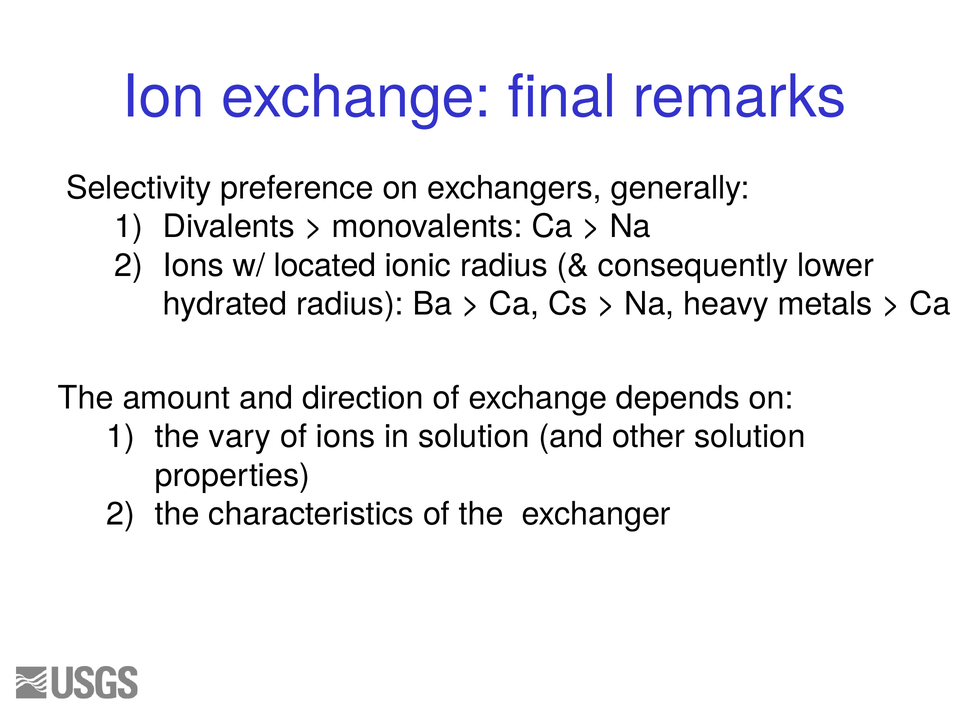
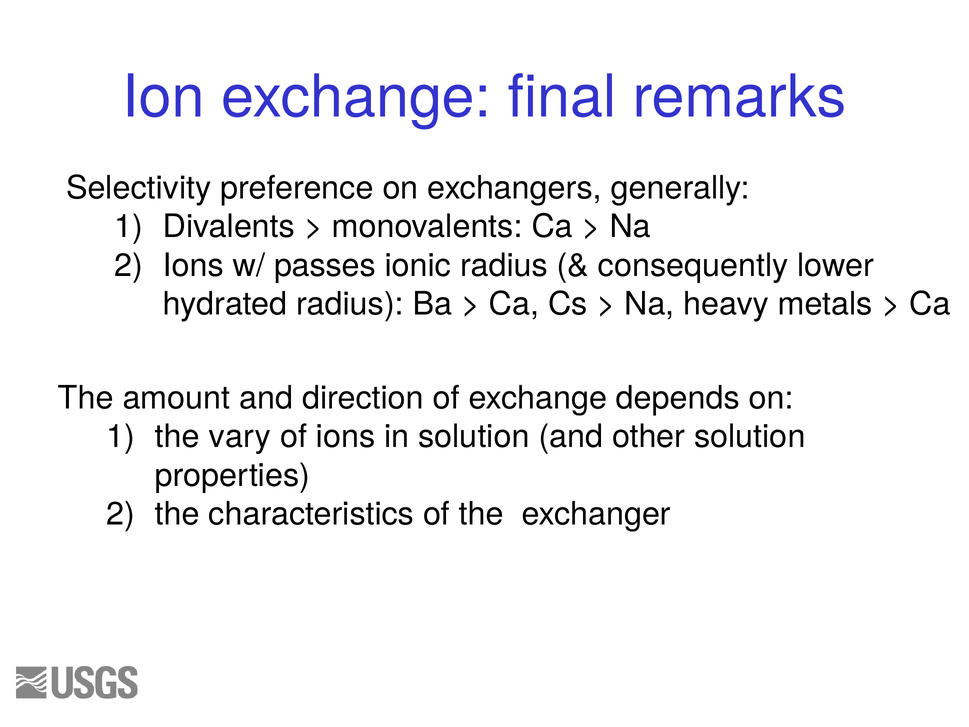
located: located -> passes (325, 265)
